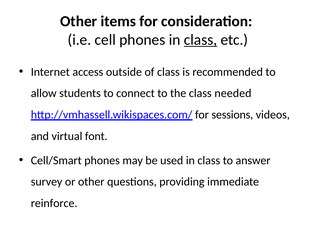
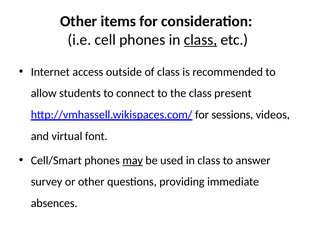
needed: needed -> present (233, 93)
may underline: none -> present (133, 160)
reinforce: reinforce -> absences (54, 203)
